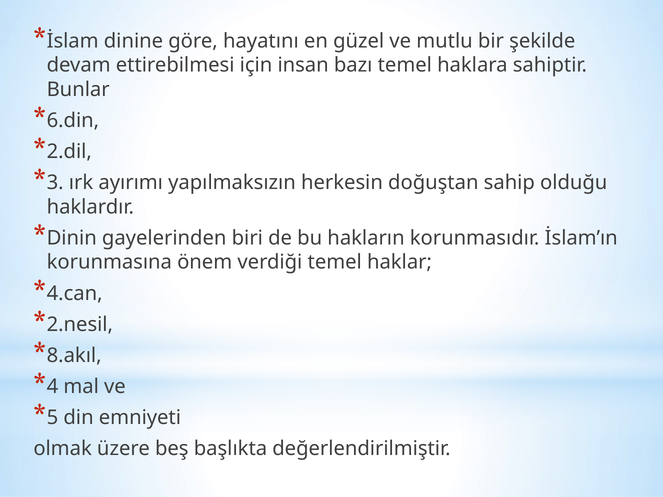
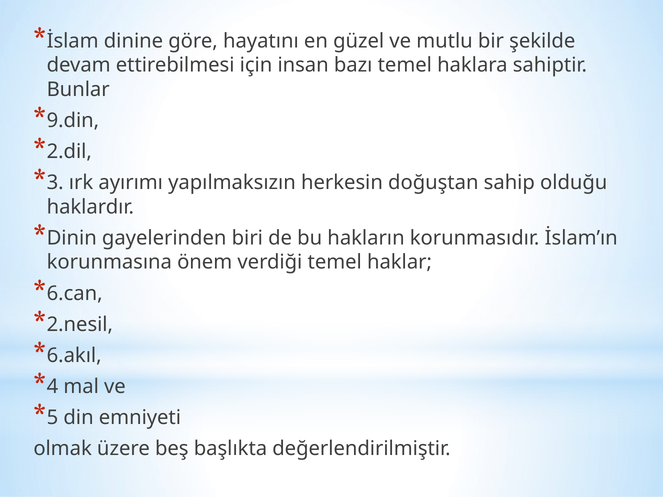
6.din: 6.din -> 9.din (73, 121)
4.can: 4.can -> 6.can (75, 294)
8.akıl: 8.akıl -> 6.akıl (74, 356)
